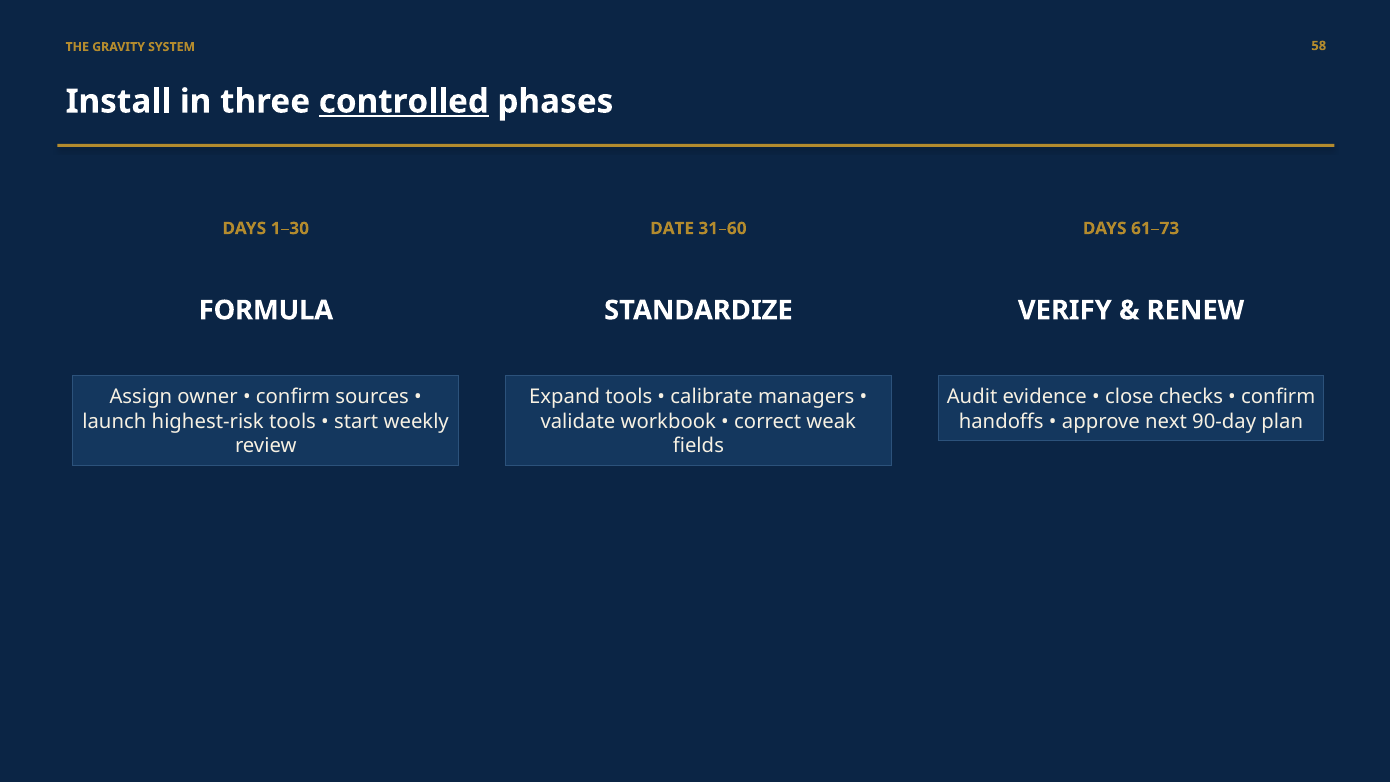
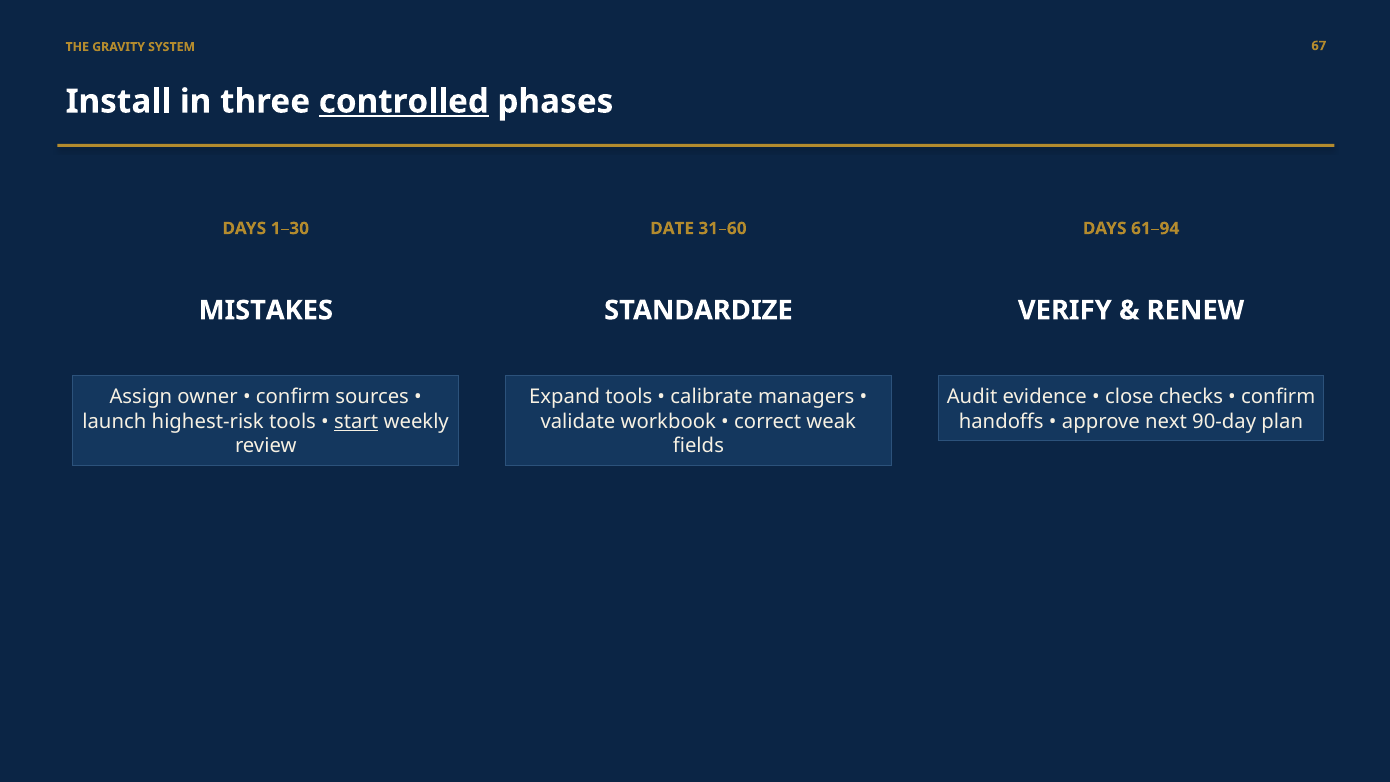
58: 58 -> 67 (1319, 46)
61–73: 61–73 -> 61–94 (1155, 228)
FORMULA: FORMULA -> MISTAKES (266, 310)
start underline: none -> present (356, 422)
